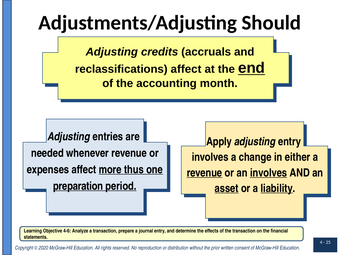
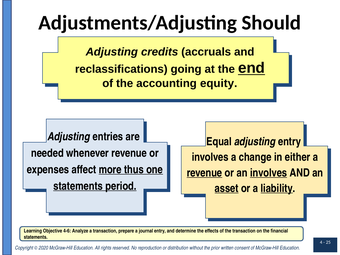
reclassifications affect: affect -> going (186, 69)
month: month -> equity (219, 84)
Apply: Apply -> Equal (219, 142)
preparation: preparation -> statements (78, 186)
